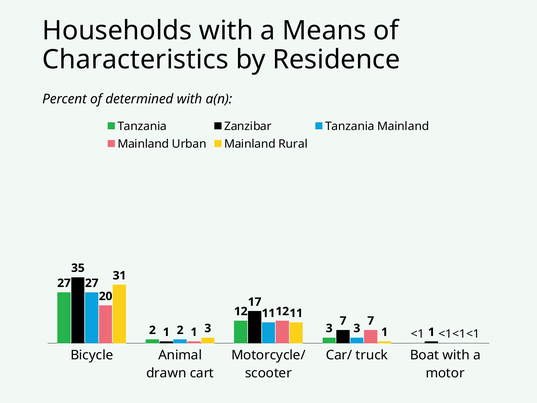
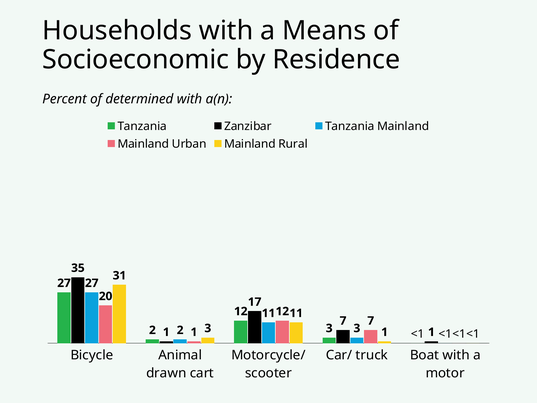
Characteristics: Characteristics -> Socioeconomic (136, 60)
